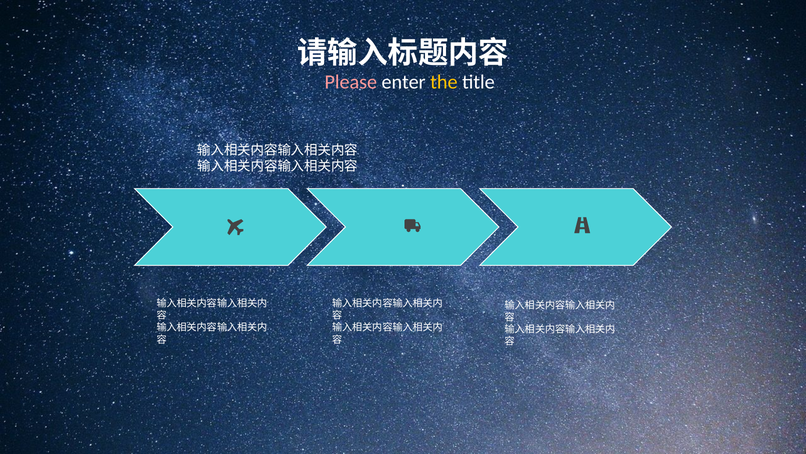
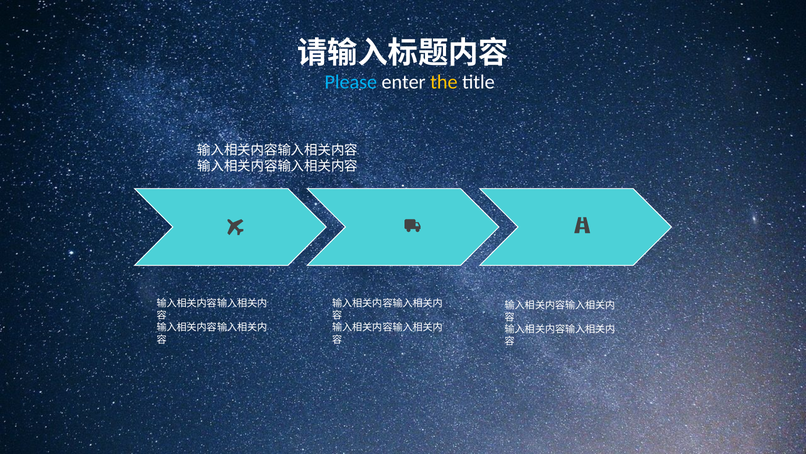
Please colour: pink -> light blue (351, 82)
